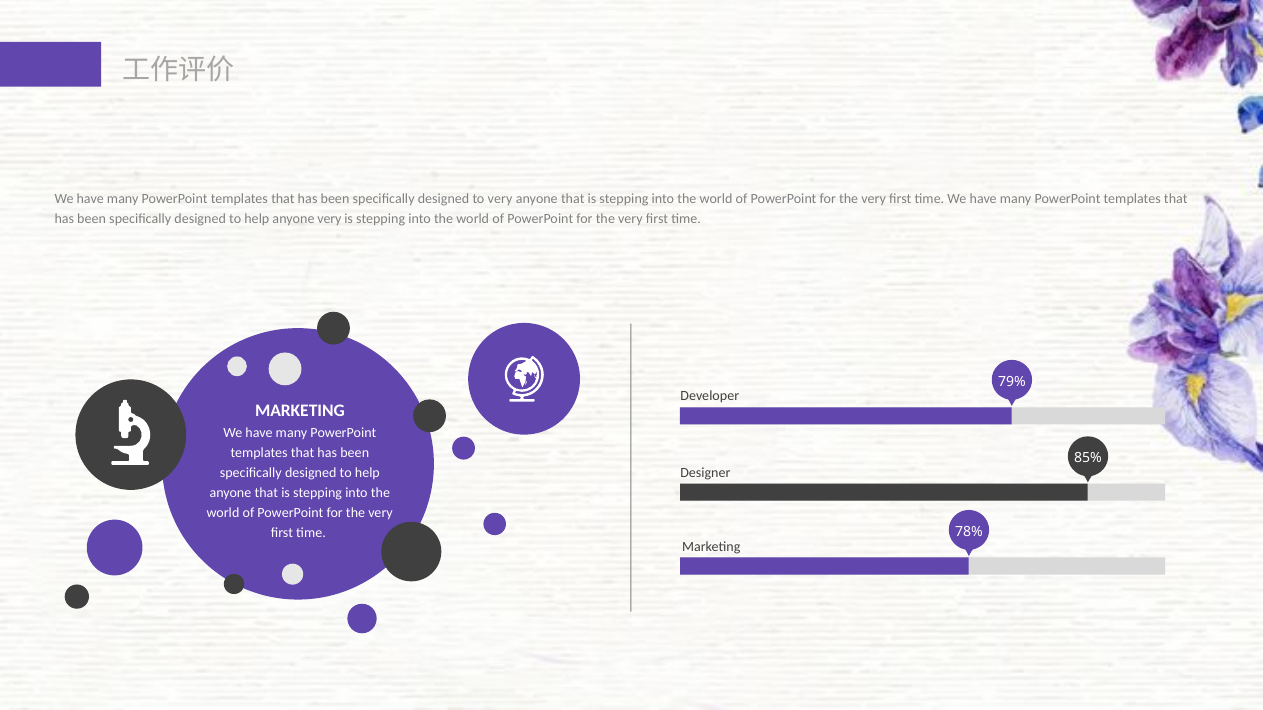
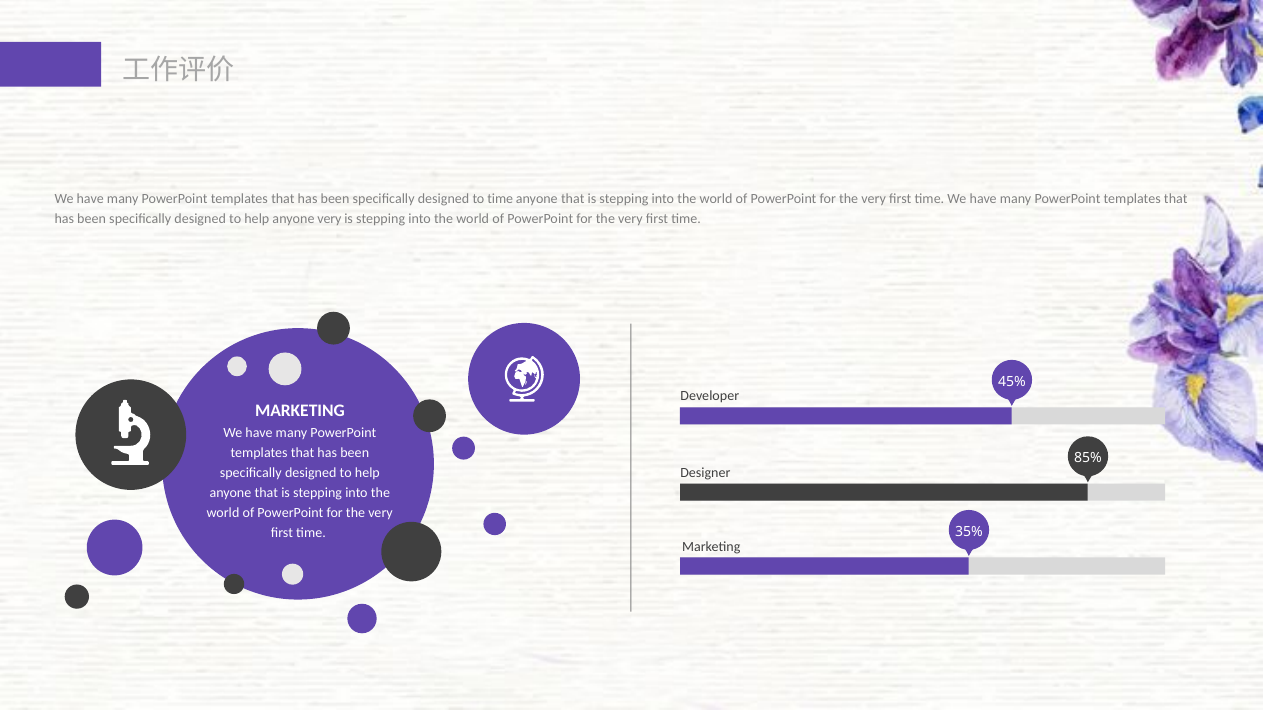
to very: very -> time (500, 199)
79%: 79% -> 45% (1012, 382)
78%: 78% -> 35% (969, 532)
